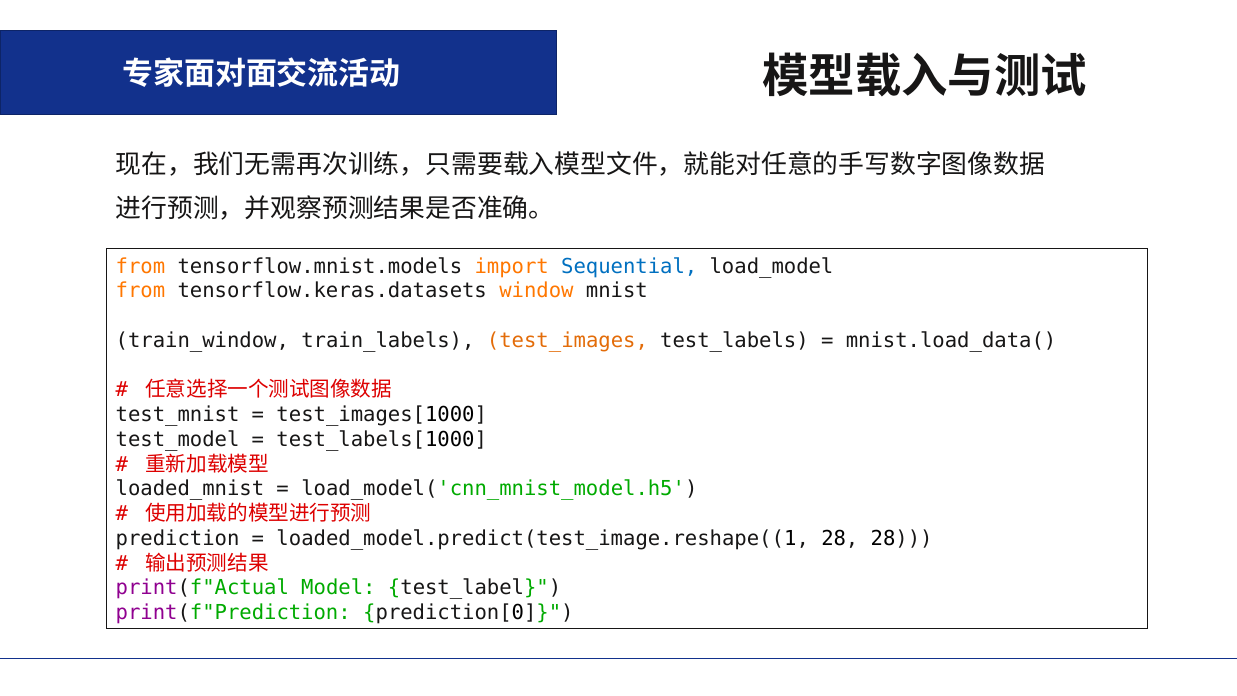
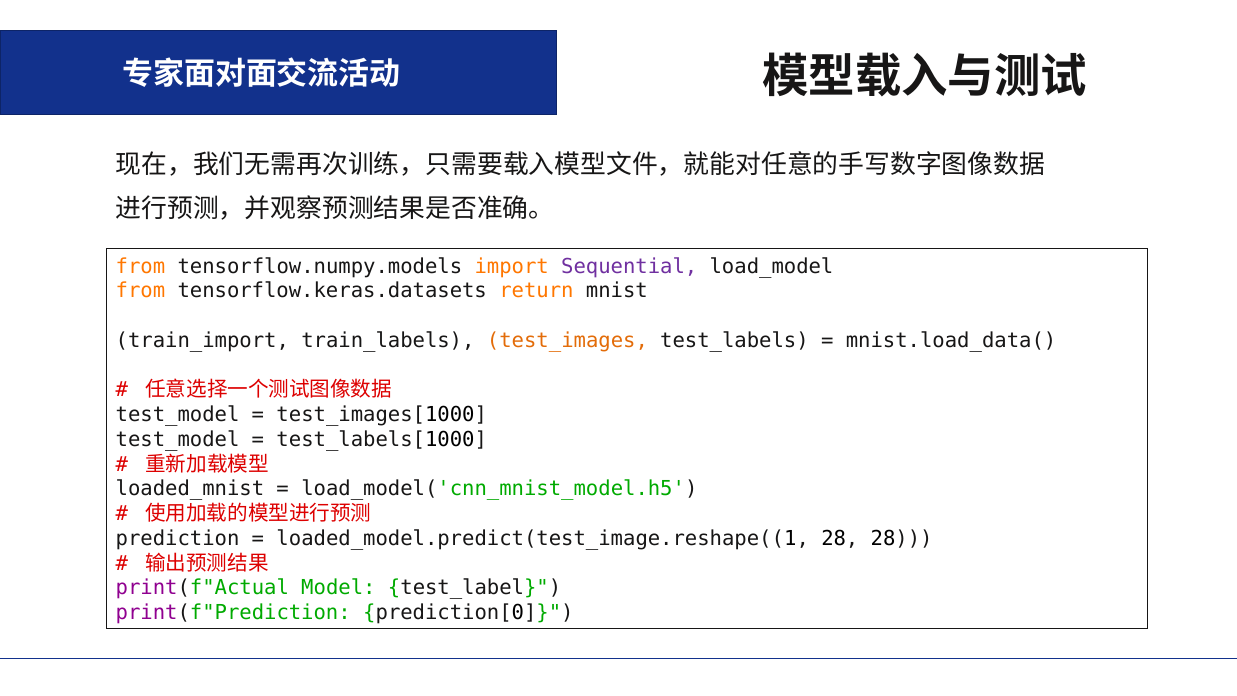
tensorflow.mnist.models: tensorflow.mnist.models -> tensorflow.numpy.models (320, 266)
Sequential colour: blue -> purple (629, 266)
window: window -> return (536, 291)
train_window: train_window -> train_import (202, 341)
test_mnist: test_mnist -> test_model (178, 415)
